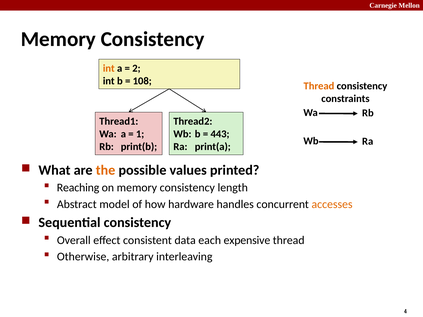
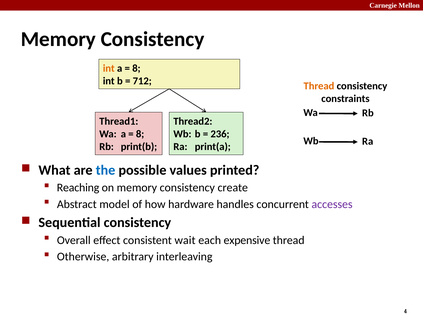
2: 2 -> 8 (136, 69)
108: 108 -> 712 (142, 81)
1: 1 -> 8 (140, 134)
443: 443 -> 236 (220, 134)
the colour: orange -> blue (106, 170)
length: length -> create (233, 188)
accesses colour: orange -> purple (332, 204)
data: data -> wait (185, 241)
